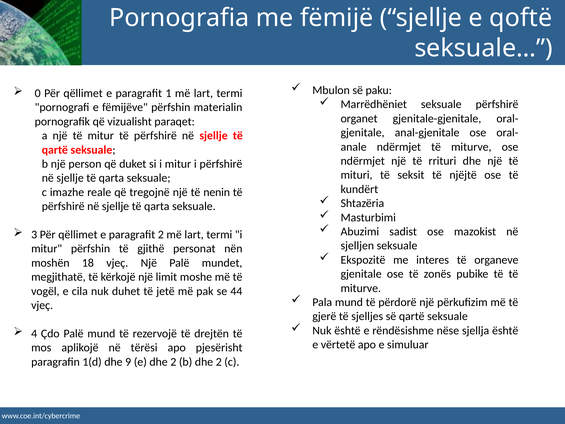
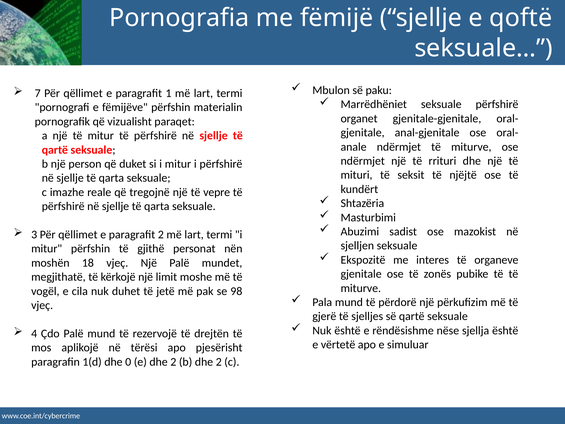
0: 0 -> 7 (38, 93)
nenin: nenin -> vepre (217, 192)
44: 44 -> 98 (236, 291)
9: 9 -> 0 (128, 362)
